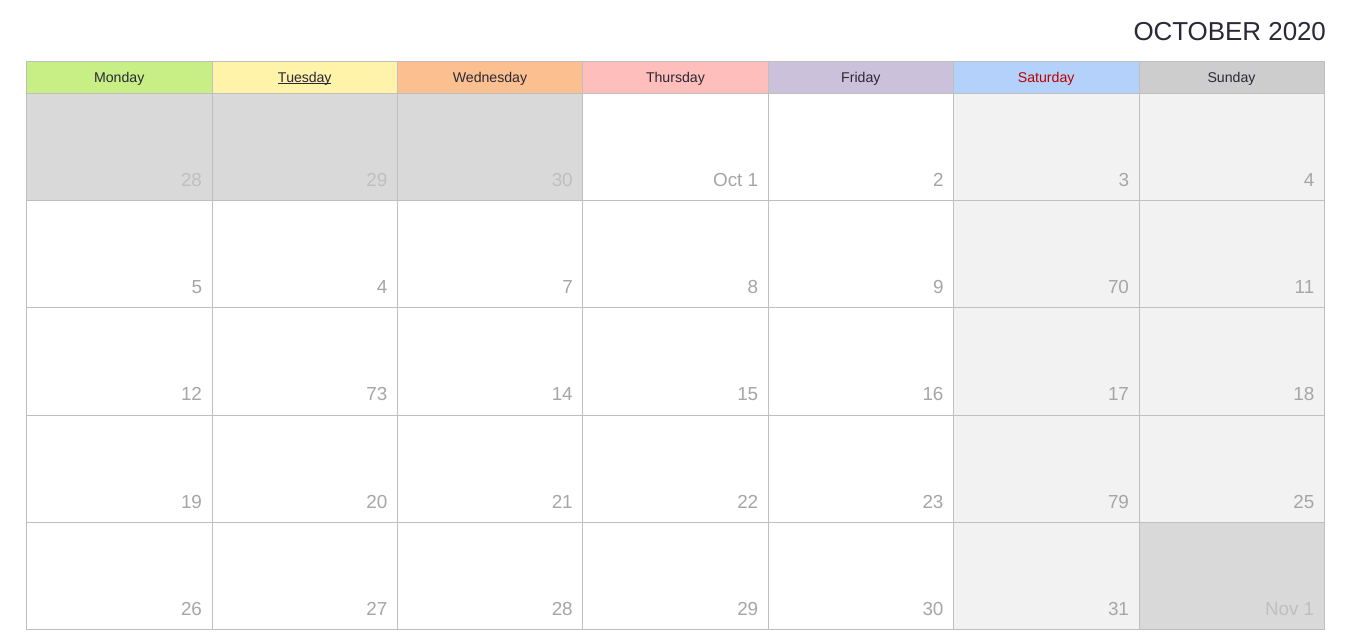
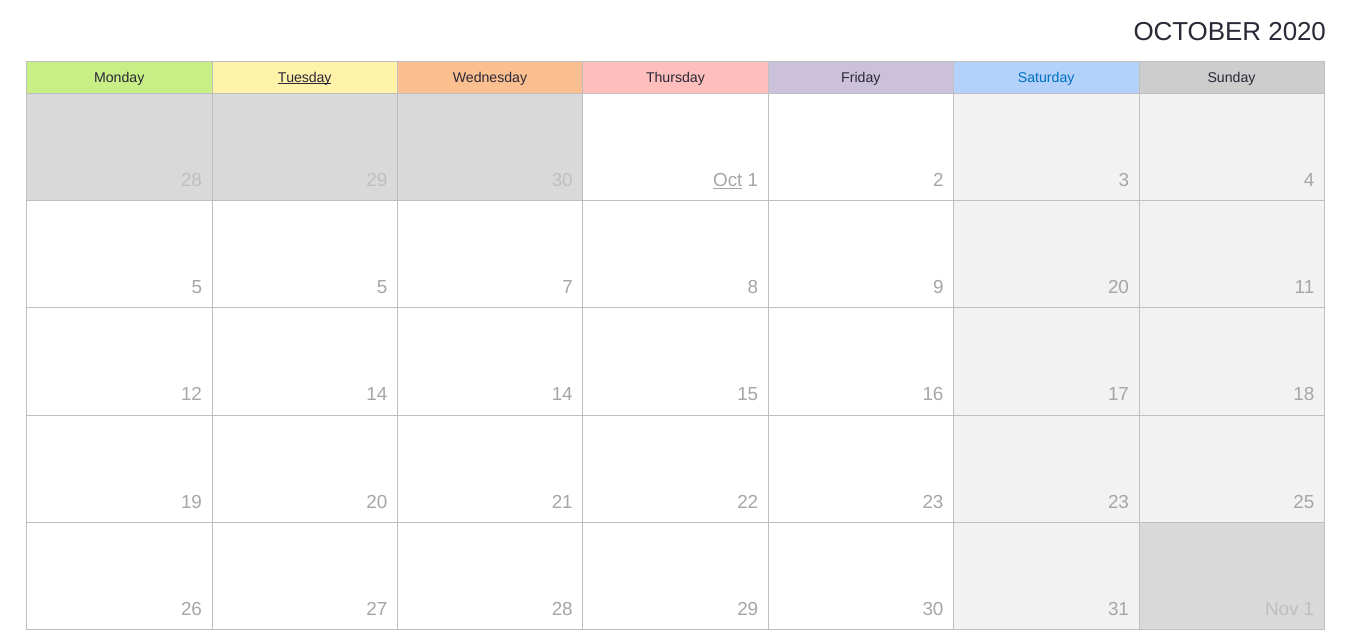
Saturday colour: red -> blue (1046, 77)
Oct underline: none -> present (728, 180)
5 4: 4 -> 5 (382, 288)
9 70: 70 -> 20 (1118, 288)
12 73: 73 -> 14 (377, 395)
23 79: 79 -> 23 (1118, 502)
